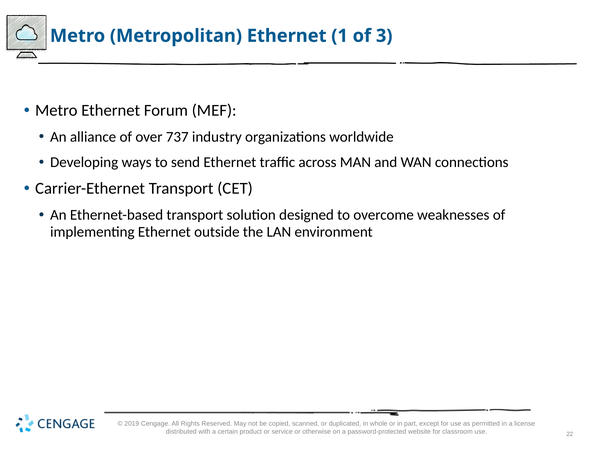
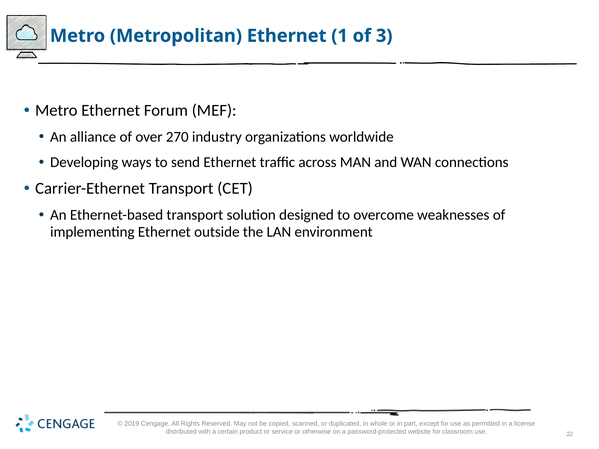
737: 737 -> 270 (177, 137)
